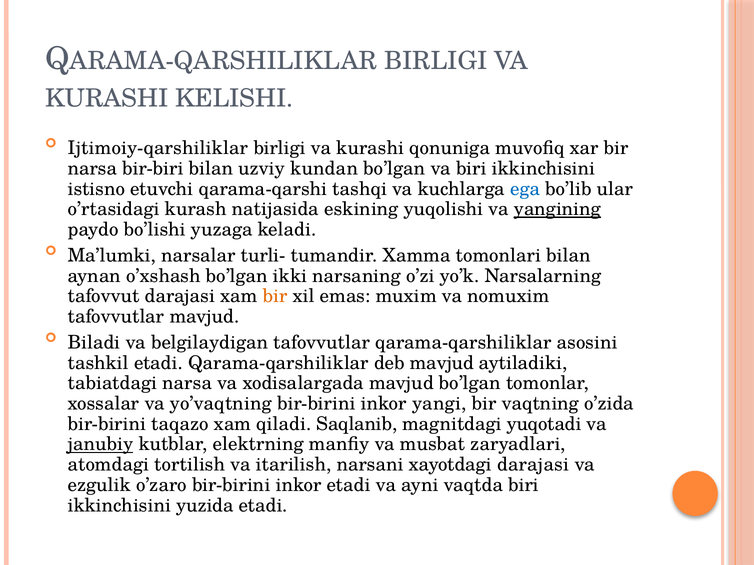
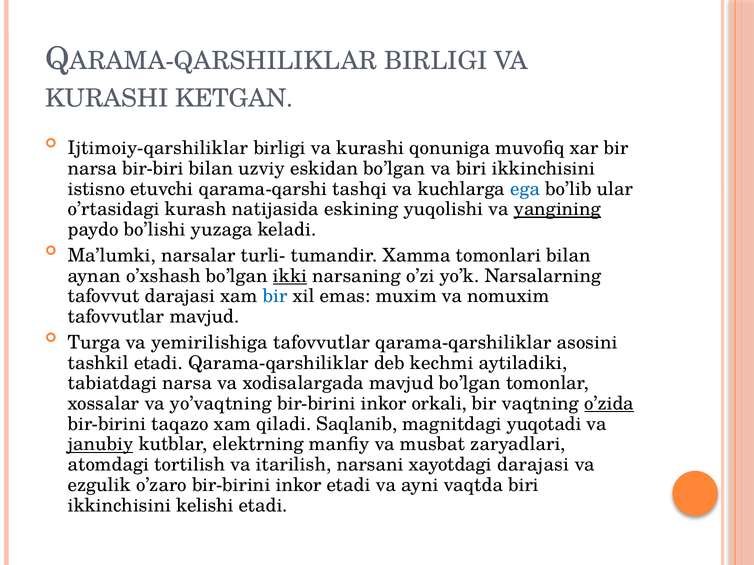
KELISHI: KELISHI -> KETGAN (234, 99)
kundan: kundan -> eskidan (324, 169)
ikki underline: none -> present (290, 276)
bir colour: orange -> blue (275, 296)
Biladi: Biladi -> Turga (94, 343)
belgilaydigan: belgilaydigan -> yemirilishiga (210, 343)
deb mavjud: mavjud -> kechmi (442, 363)
yangi: yangi -> orkali (439, 404)
o’zida underline: none -> present (609, 404)
yuzida: yuzida -> kelishi (205, 506)
